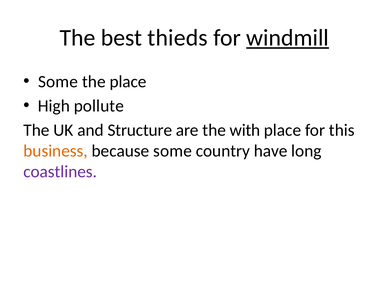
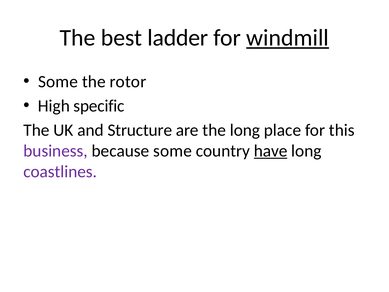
thieds: thieds -> ladder (178, 38)
the place: place -> rotor (128, 82)
pollute: pollute -> specific (99, 106)
the with: with -> long (245, 130)
business colour: orange -> purple (56, 151)
have underline: none -> present (271, 151)
